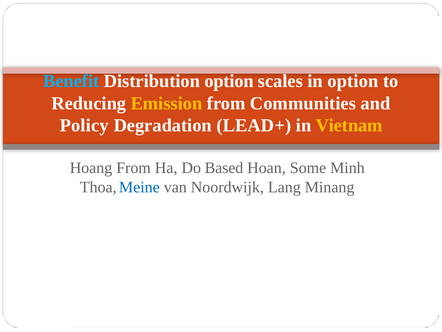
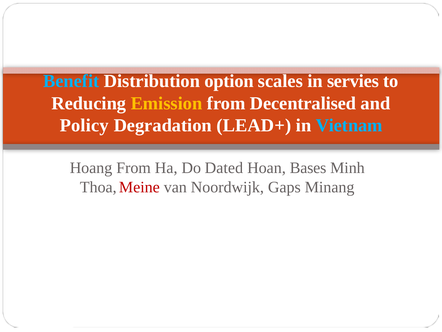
in option: option -> servies (353, 81)
Communities: Communities -> Decentralised (303, 103)
Vietnam colour: yellow -> light blue (349, 125)
Based: Based -> Dated (224, 168)
Some: Some -> Bases (308, 168)
Meine colour: blue -> red (139, 187)
Lang: Lang -> Gaps (284, 187)
